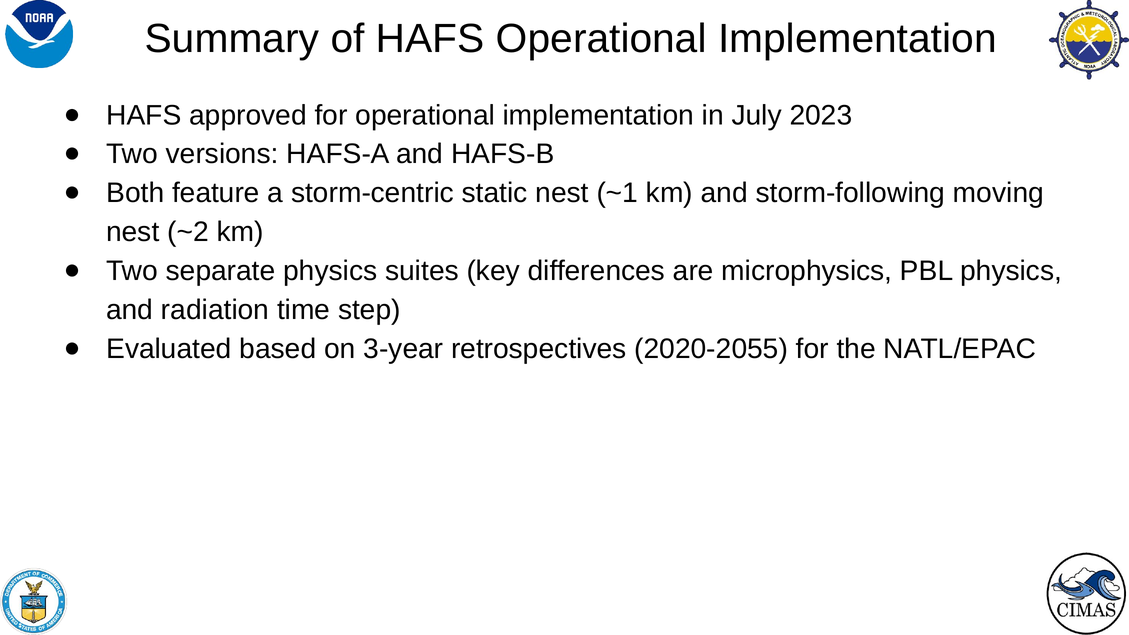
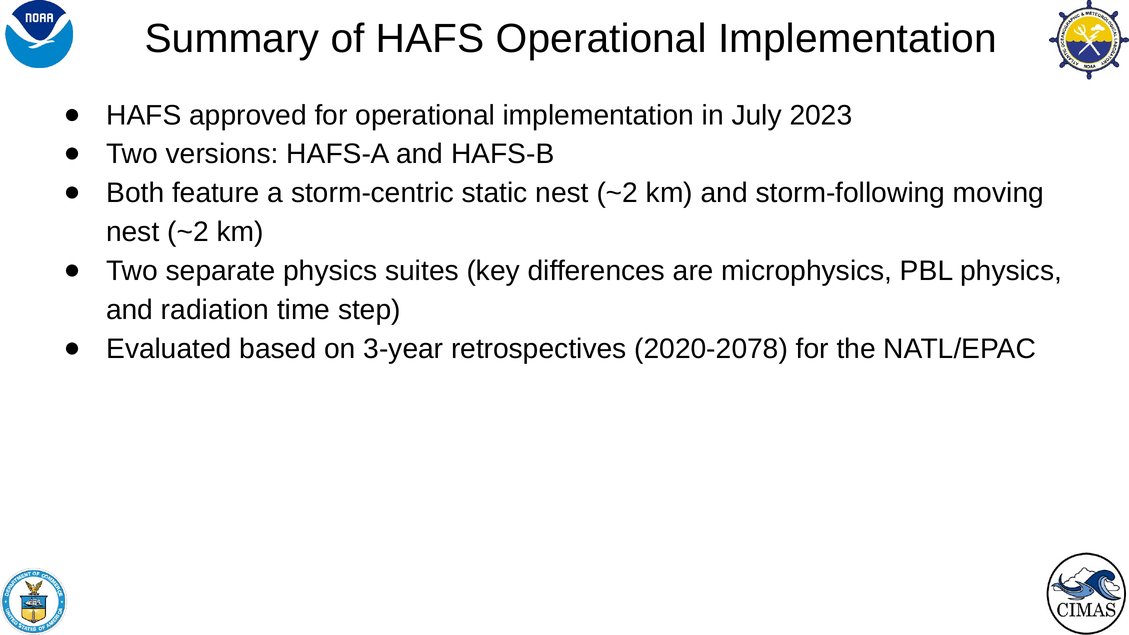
static nest ~1: ~1 -> ~2 (617, 193)
2020-2055: 2020-2055 -> 2020-2078 (711, 349)
